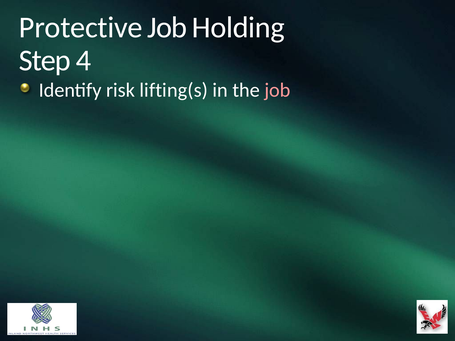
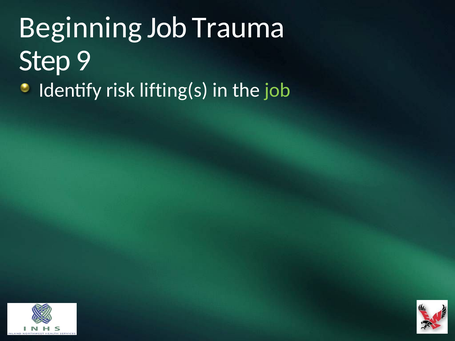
Protective: Protective -> Beginning (81, 28)
Holding: Holding -> Trauma (238, 28)
4: 4 -> 9 (84, 60)
job colour: pink -> light green (277, 90)
